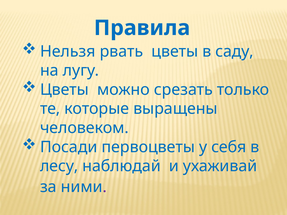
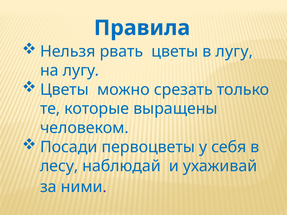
в саду: саду -> лугу (234, 51)
